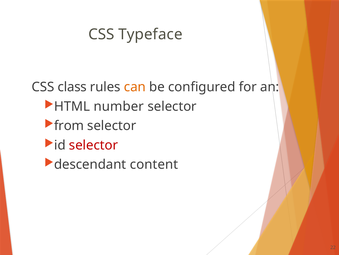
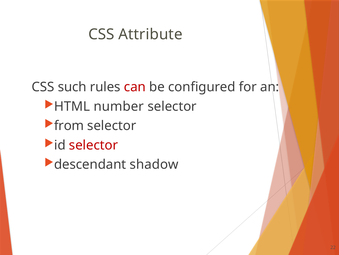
Typeface: Typeface -> Attribute (150, 34)
class: class -> such (72, 87)
can colour: orange -> red (135, 87)
content: content -> shadow (154, 164)
